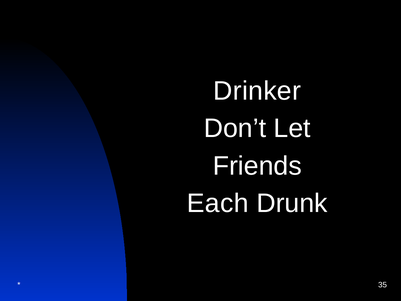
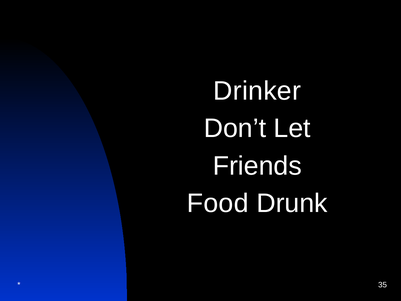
Each: Each -> Food (218, 203)
